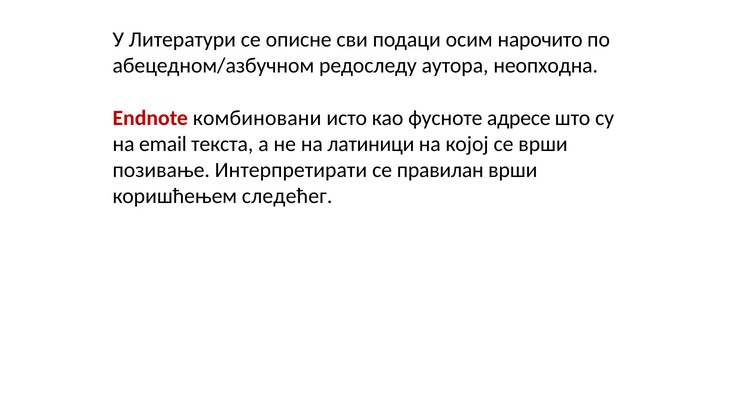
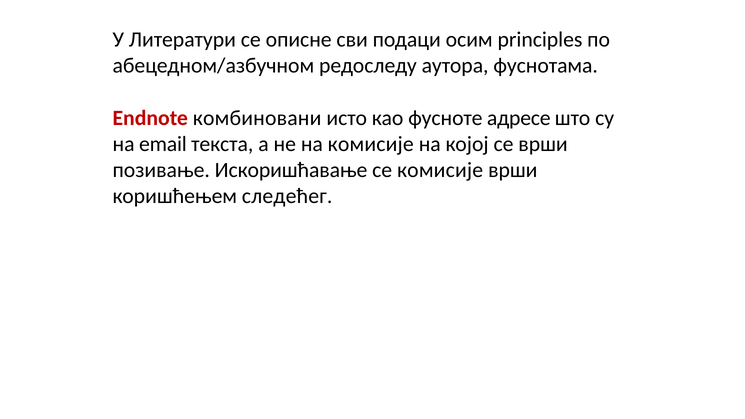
нарочито: нарочито -> principles (540, 40)
неопходна: неопходна -> фуснотама (546, 66)
на латиници: латиници -> комисије (371, 144)
Интерпретирати: Интерпретирати -> Искоришћавање (291, 170)
се правилан: правилан -> комисије (440, 170)
